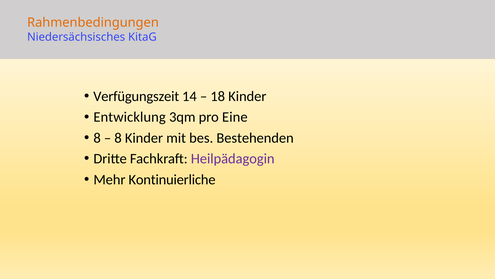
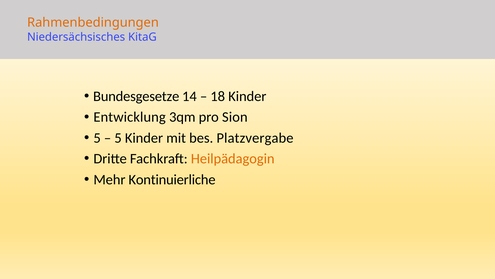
Verfügungszeit: Verfügungszeit -> Bundesgesetze (136, 96)
Eine: Eine -> Sion (235, 117)
8: 8 -> 5 (97, 138)
8: 8 -> 5 (118, 138)
Bestehenden: Bestehenden -> Platzvergabe (255, 138)
Heilpädagogin colour: purple -> orange (233, 158)
